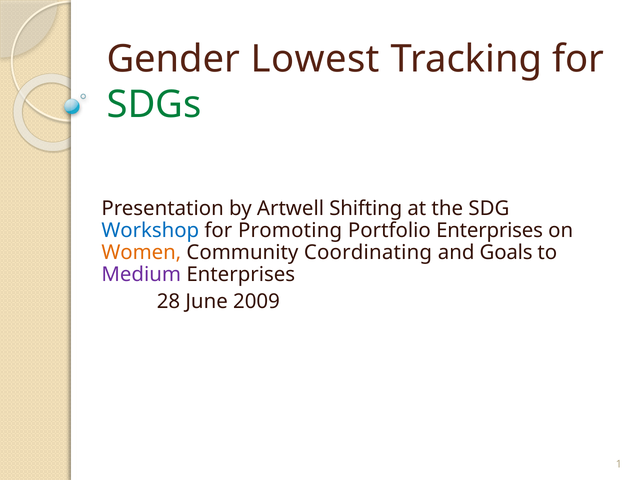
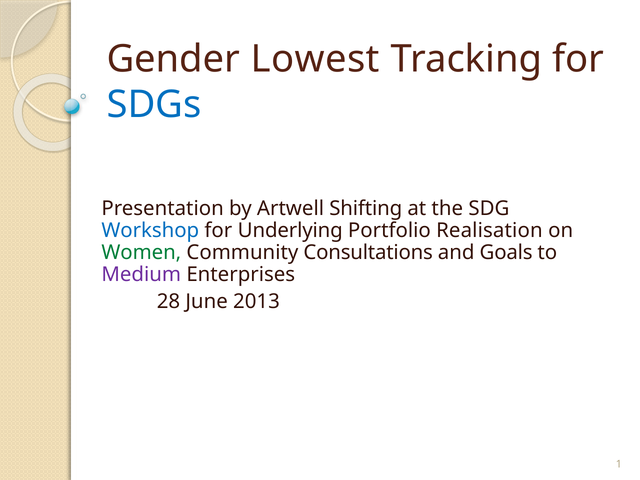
SDGs colour: green -> blue (154, 105)
Promoting: Promoting -> Underlying (290, 230)
Portfolio Enterprises: Enterprises -> Realisation (489, 230)
Women colour: orange -> green (141, 252)
Coordinating: Coordinating -> Consultations (368, 252)
2009: 2009 -> 2013 (256, 301)
